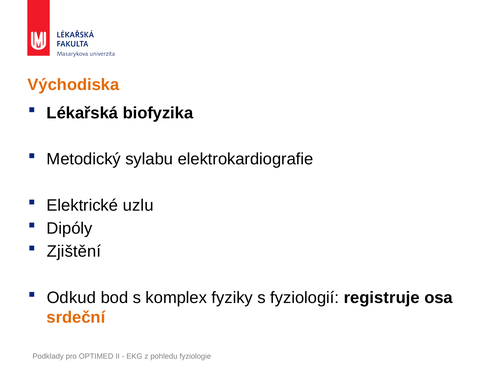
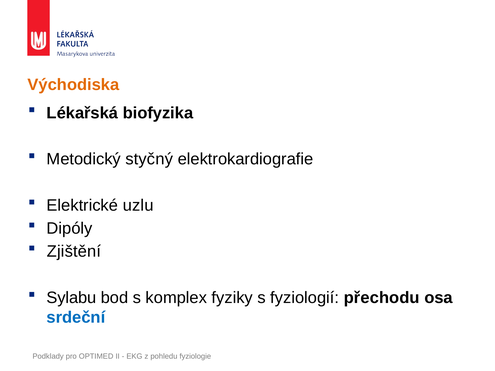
sylabu: sylabu -> styčný (149, 159)
Odkud: Odkud -> Sylabu (71, 298)
registruje: registruje -> přechodu (382, 298)
srdeční colour: orange -> blue (76, 318)
